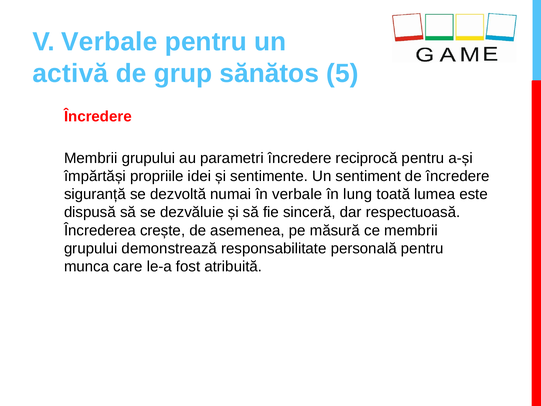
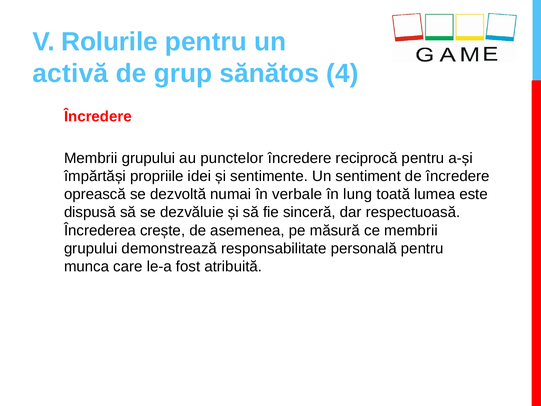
V Verbale: Verbale -> Rolurile (109, 42)
5: 5 -> 4 (342, 74)
parametri: parametri -> punctelor (232, 158)
siguranță: siguranță -> oprească (95, 194)
